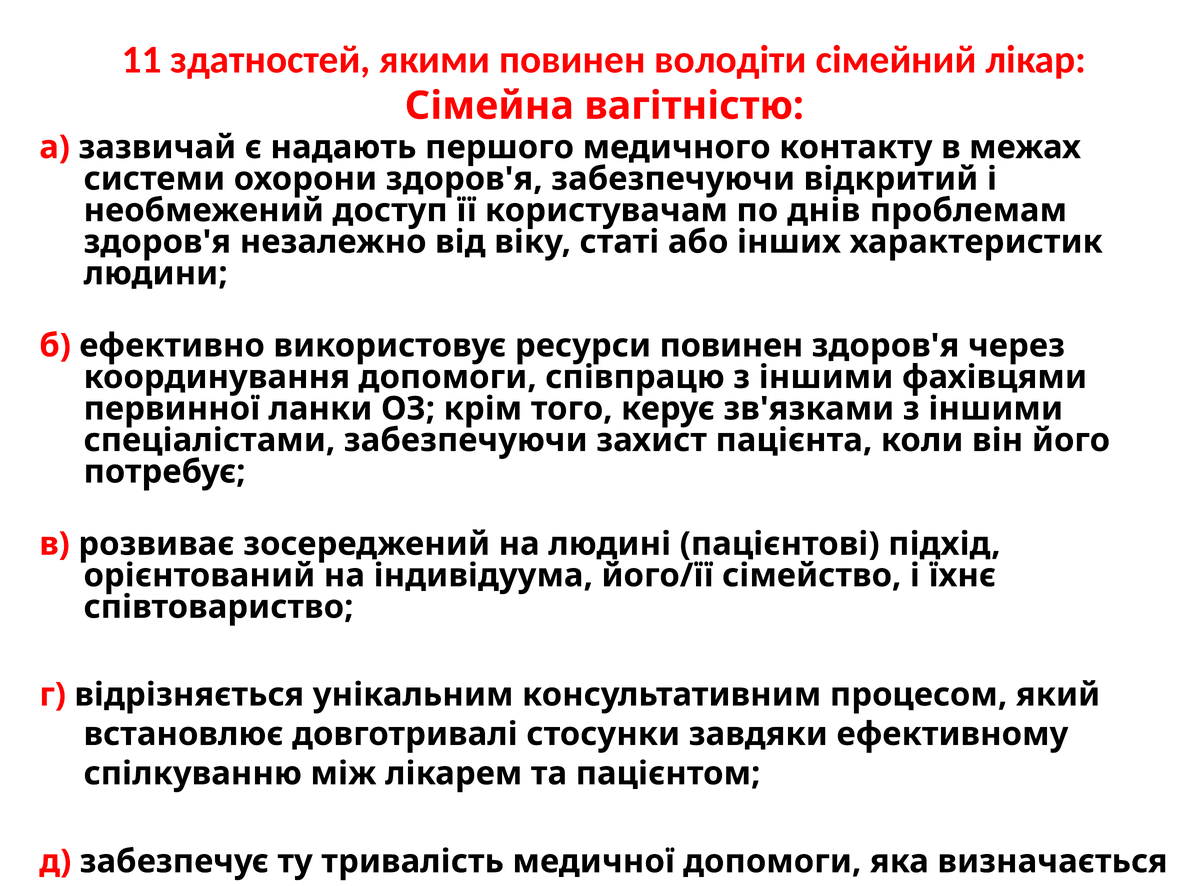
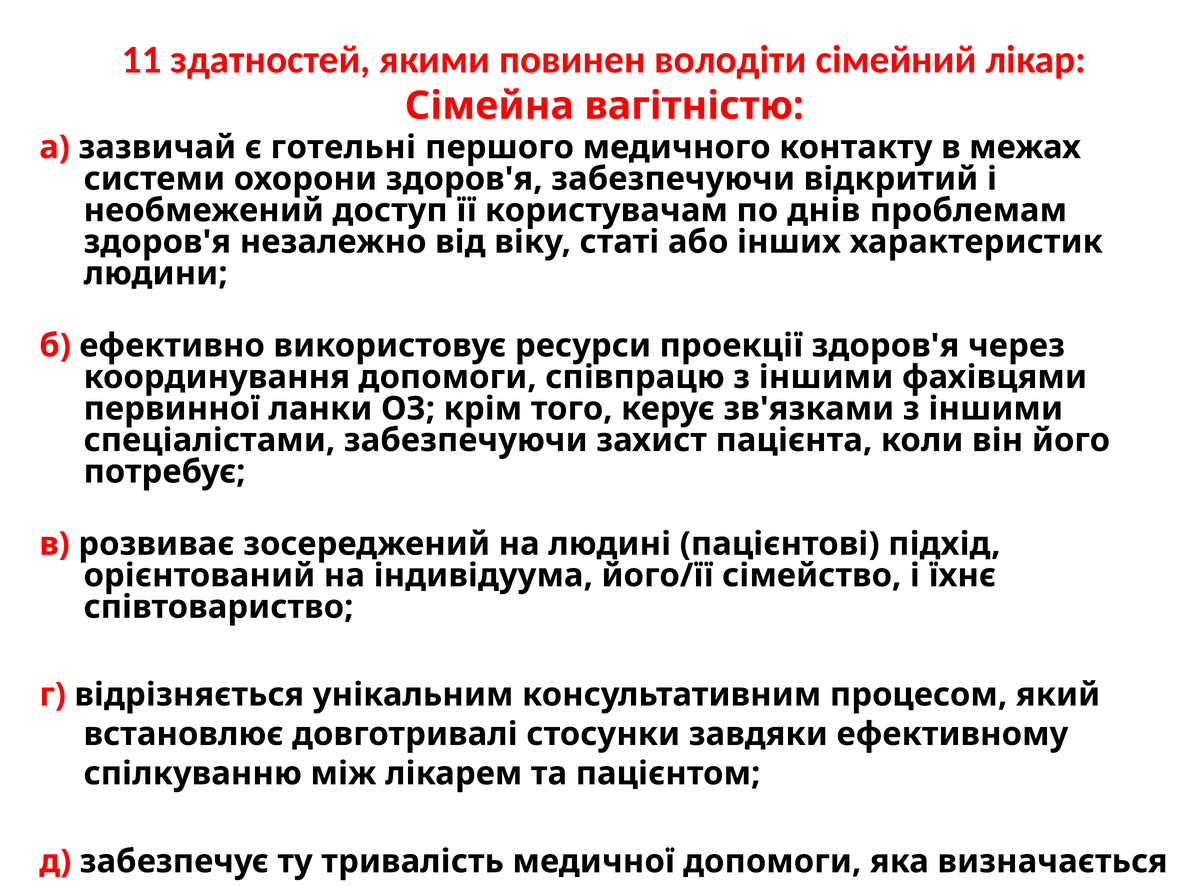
надають: надають -> готельні (343, 147)
ресурси повинен: повинен -> проекції (731, 346)
